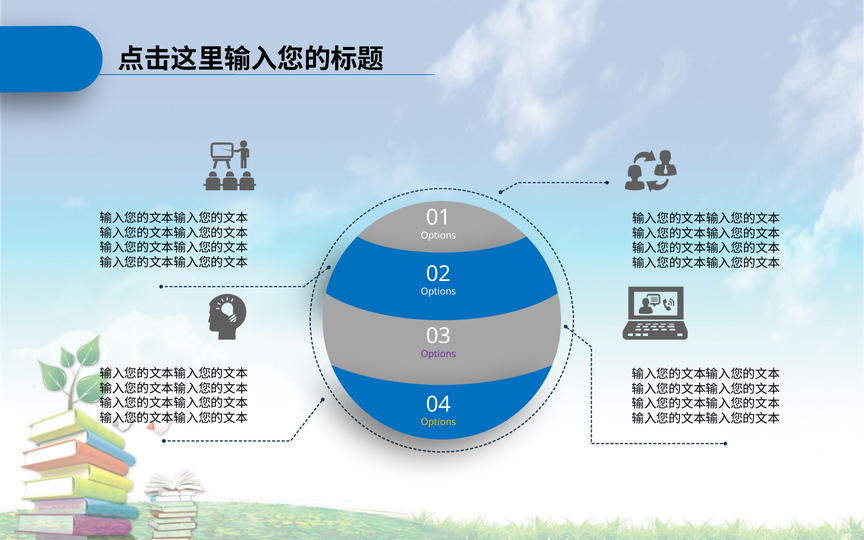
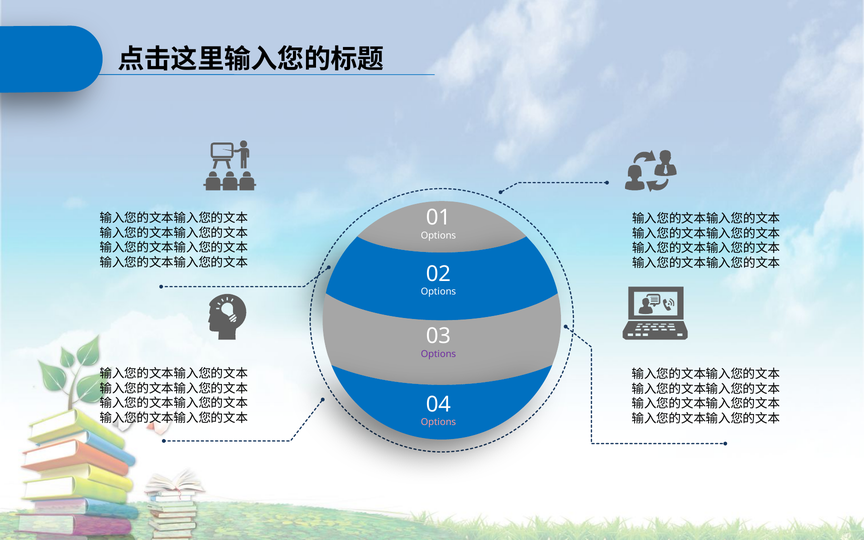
Options colour: yellow -> pink (438, 422)
